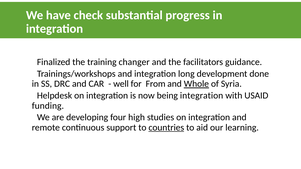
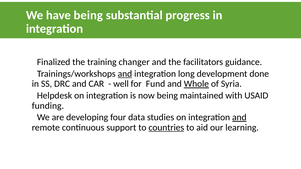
have check: check -> being (88, 15)
and underline: none -> present (125, 74)
From: From -> Fund (156, 84)
being integration: integration -> maintained (202, 96)
high: high -> data (137, 118)
and underline: none -> present (239, 118)
